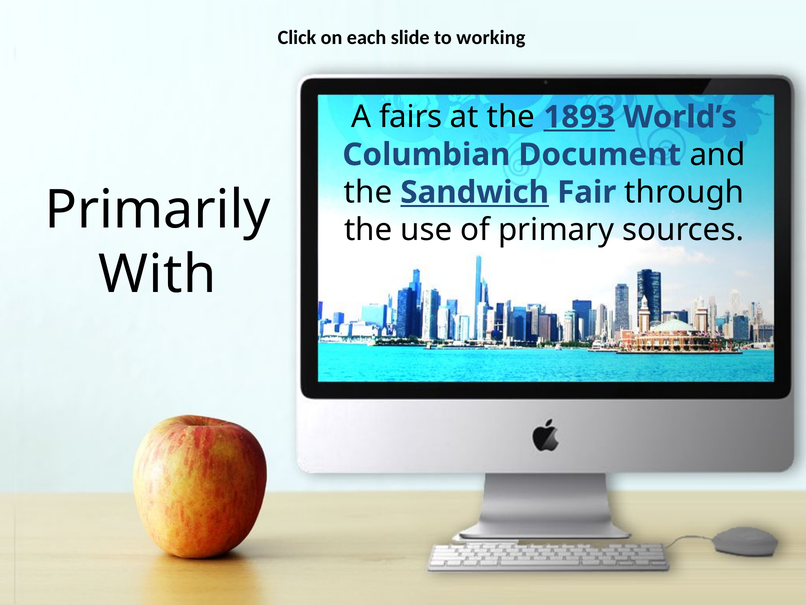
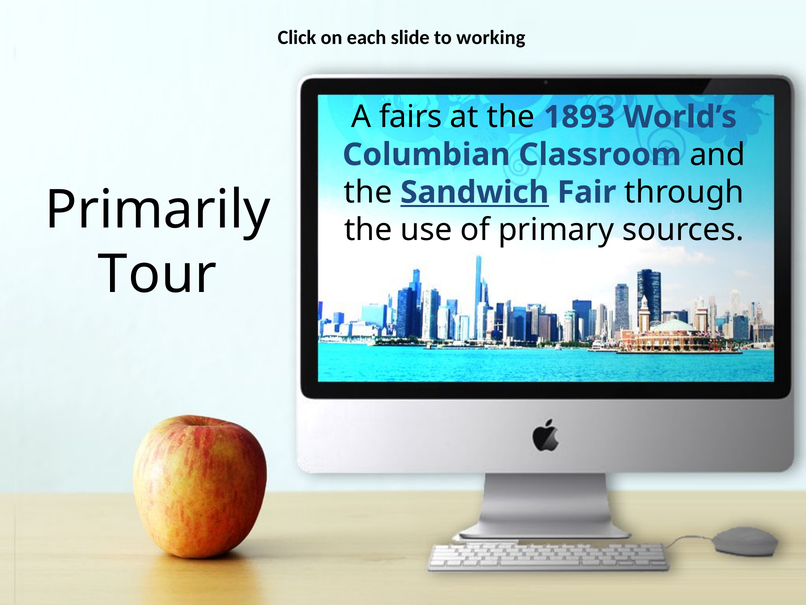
1893 underline: present -> none (579, 117)
Document: Document -> Classroom (600, 155)
With: With -> Tour (158, 274)
